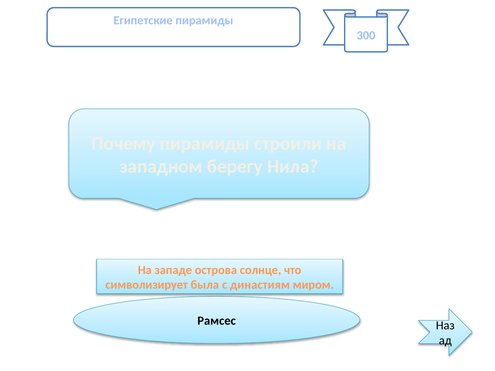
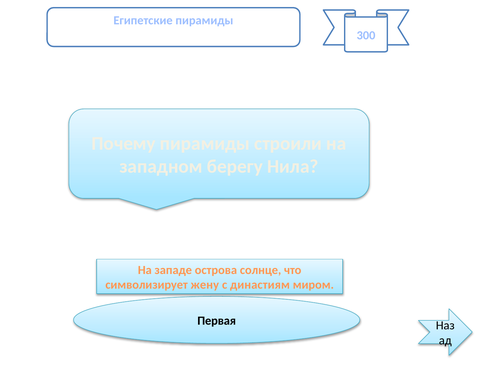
была: была -> жену (205, 285)
Рамсес: Рамсес -> Первая (217, 321)
